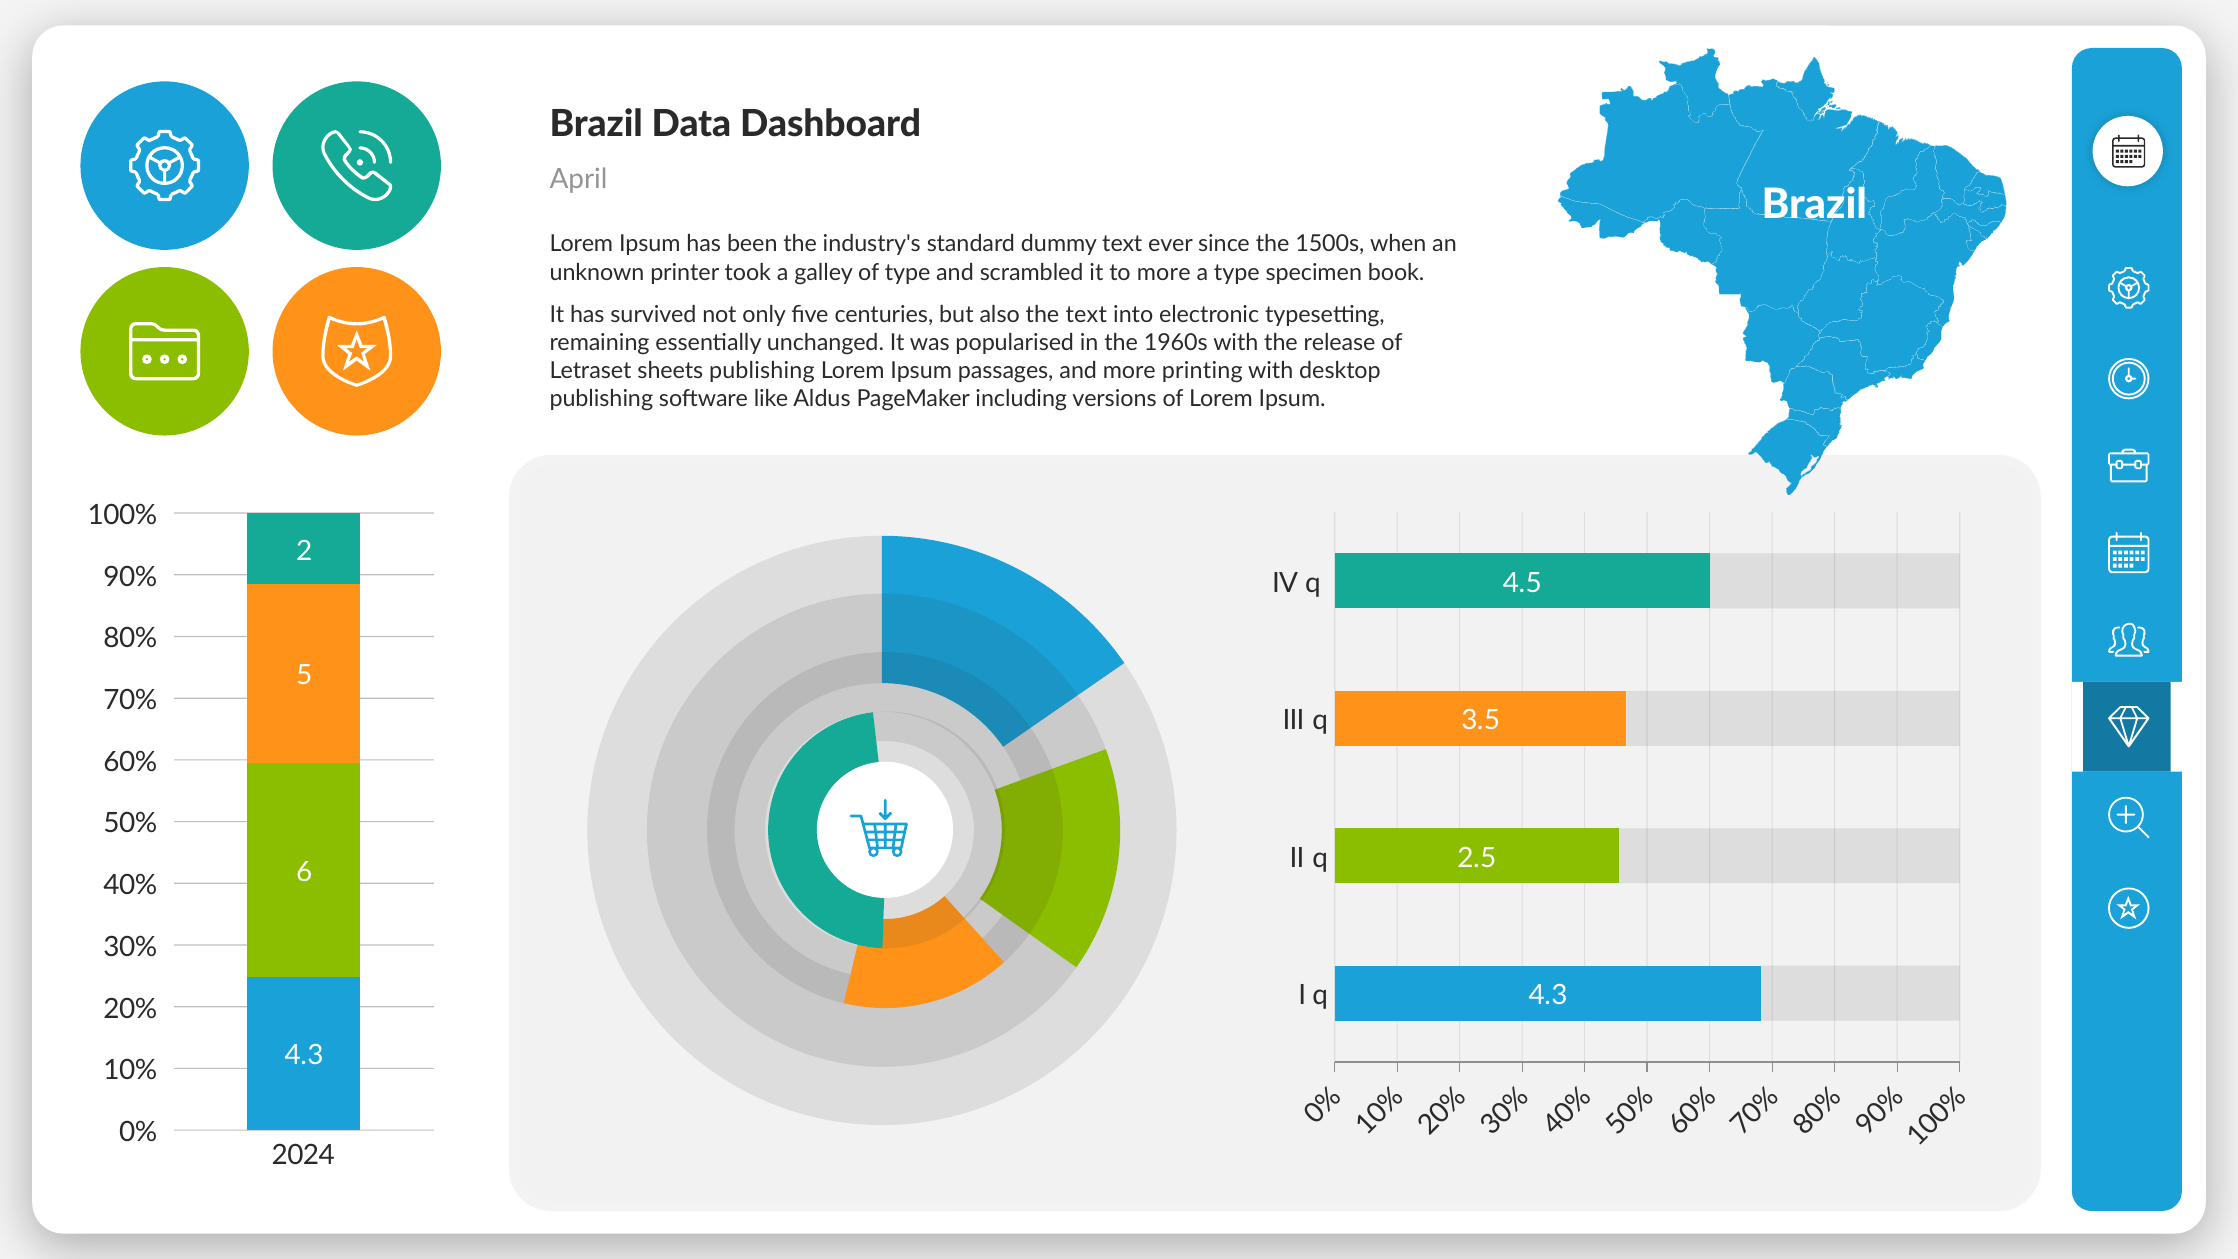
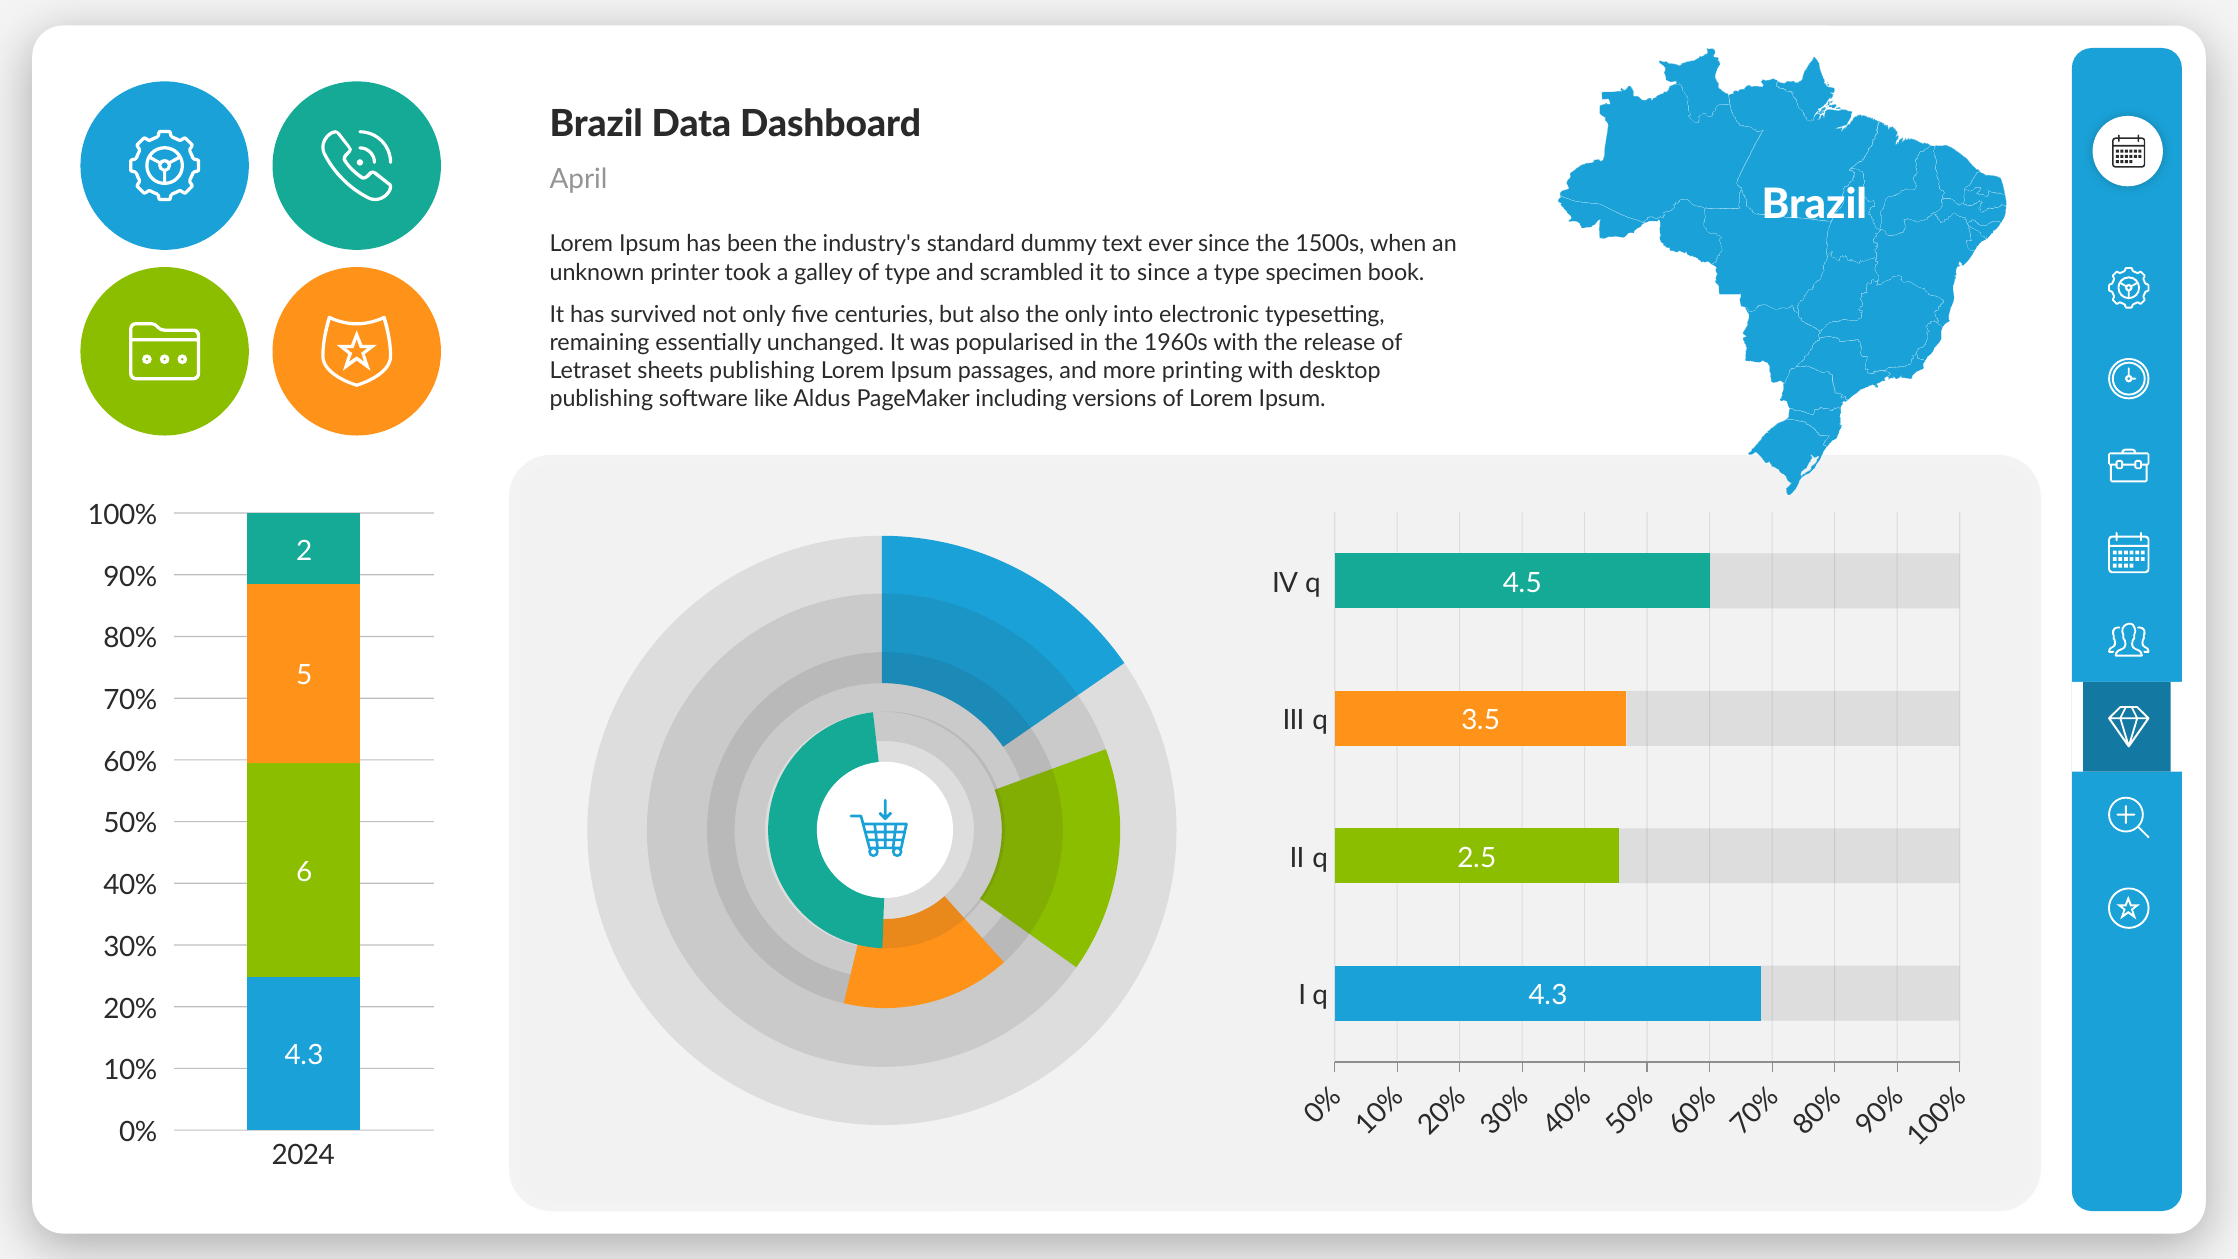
to more: more -> since (1164, 272)
the text: text -> only (1086, 314)
